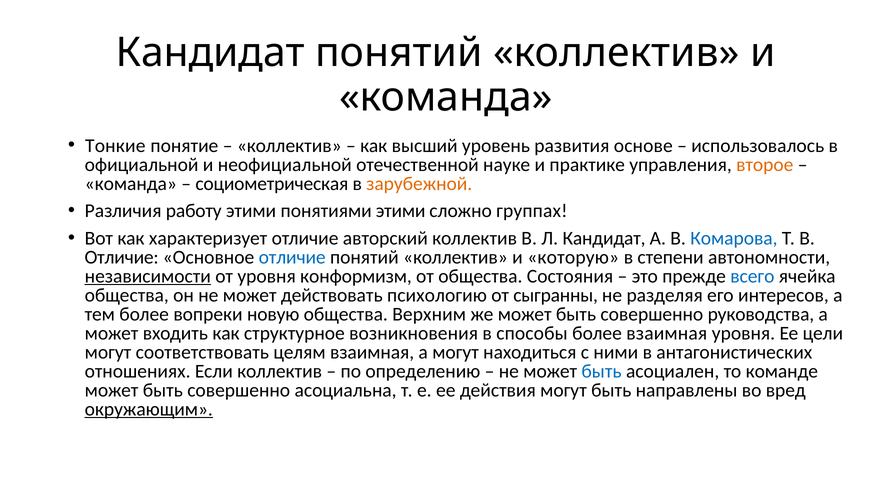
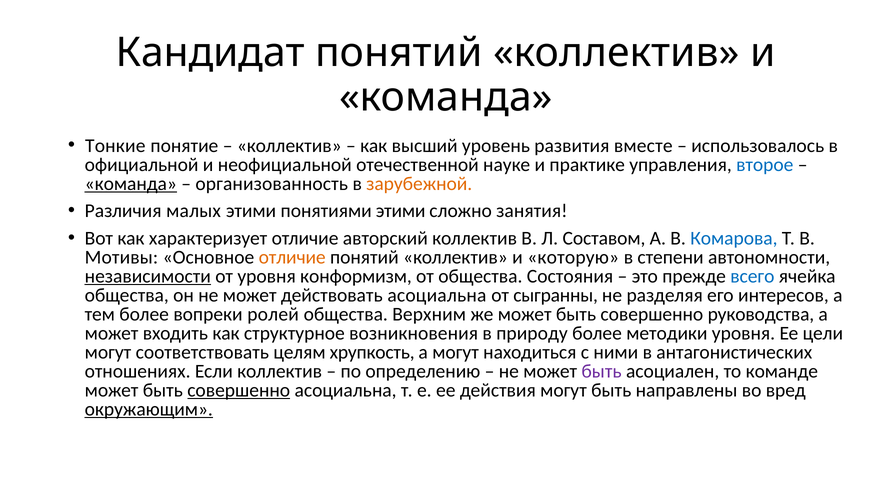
основе: основе -> вместе (643, 146)
второе colour: orange -> blue (765, 165)
команда underline: none -> present (131, 184)
социометрическая: социометрическая -> организованность (272, 184)
работу: работу -> малых (194, 211)
группах: группах -> занятия (532, 211)
Л Кандидат: Кандидат -> Составом (604, 238)
Отличие: Отличие -> Мотивы (121, 257)
отличие colour: blue -> orange (292, 257)
действовать психологию: психологию -> асоциальна (437, 295)
новую: новую -> ролей (273, 314)
способы: способы -> природу (532, 333)
более взаимная: взаимная -> методики (667, 333)
целям взаимная: взаимная -> хрупкость (372, 352)
быть colour: blue -> purple (602, 371)
совершенно underline: none -> present (239, 390)
